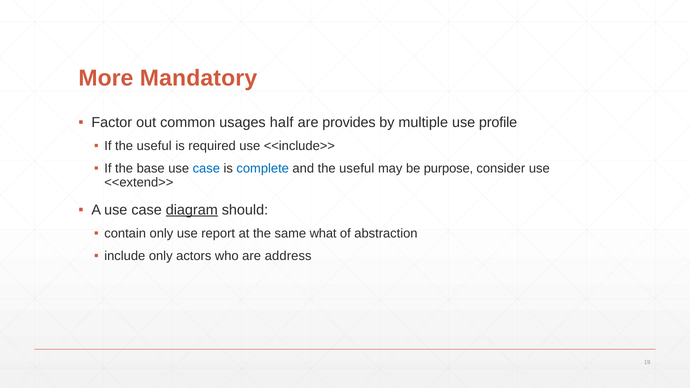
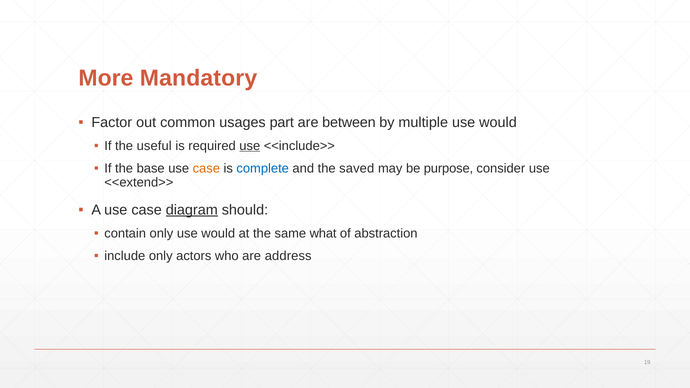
half: half -> part (282, 122)
provides: provides -> between (349, 122)
multiple use profile: profile -> would (498, 122)
use underline: none -> present (250, 146)
case colour: blue -> orange (206, 168)
and the useful: useful -> saved (357, 168)
only use report: report -> would (218, 233)
